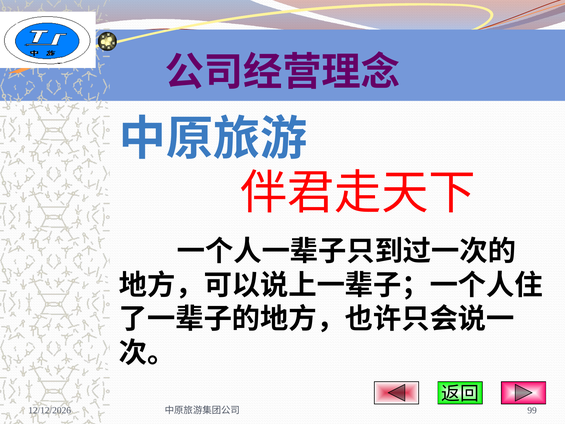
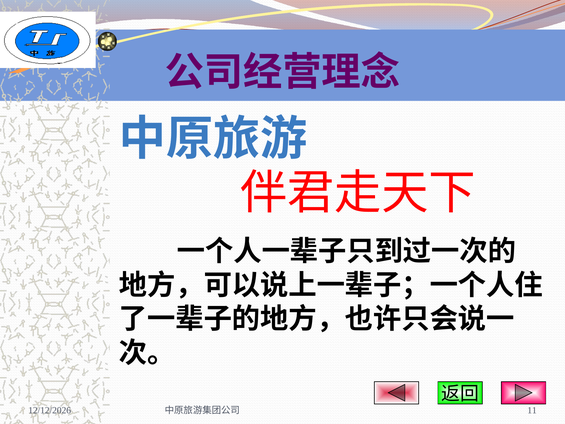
99: 99 -> 11 (532, 410)
